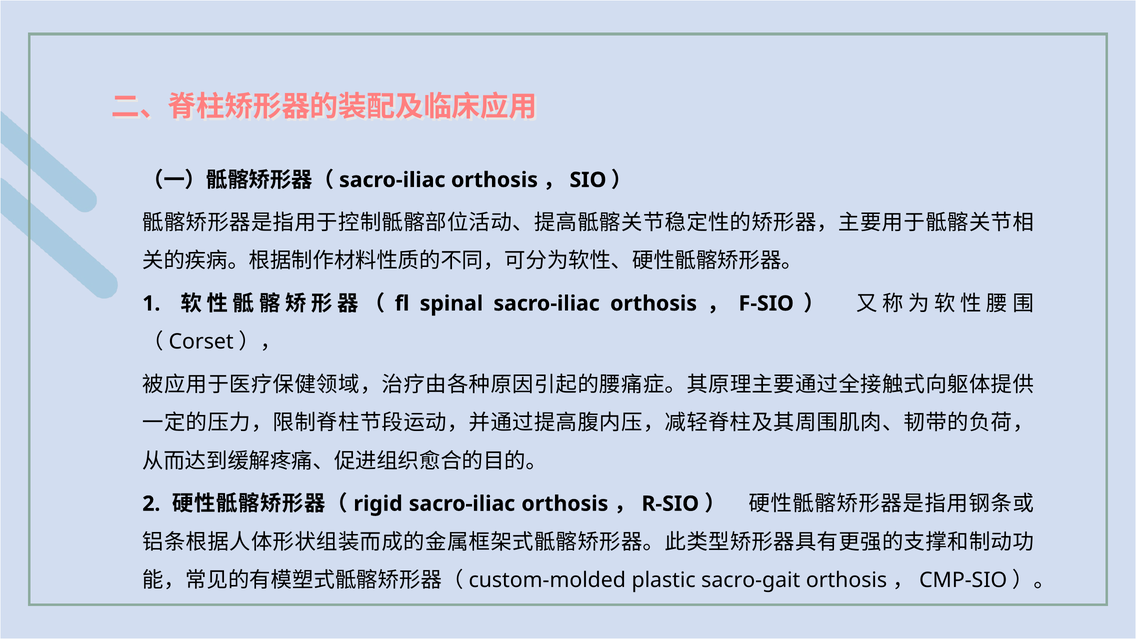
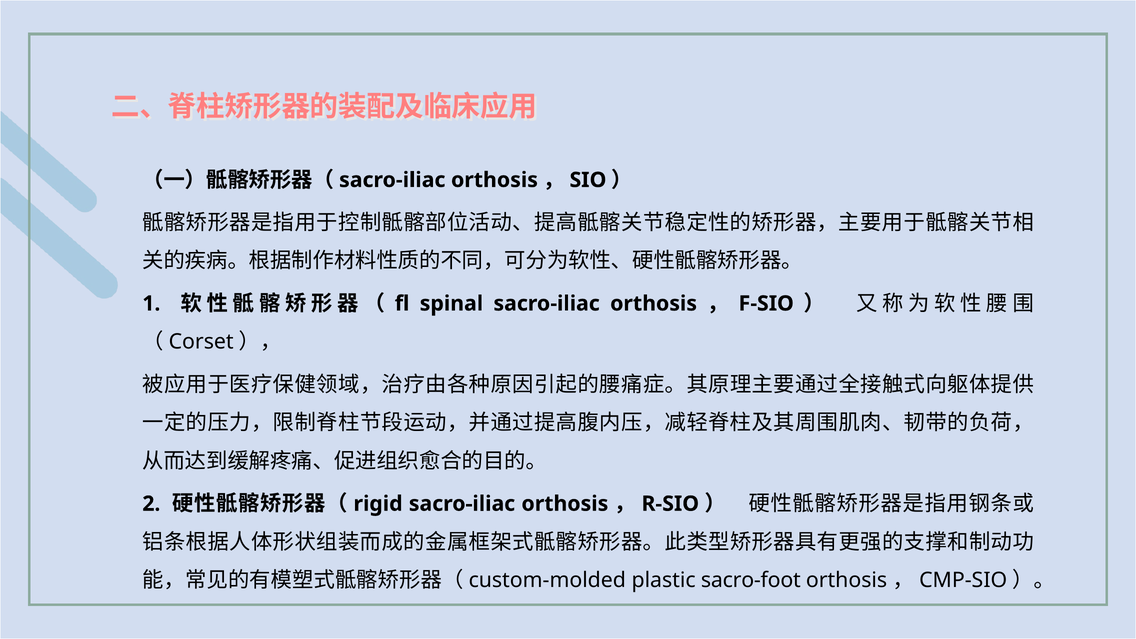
sacro-gait: sacro-gait -> sacro-foot (751, 580)
